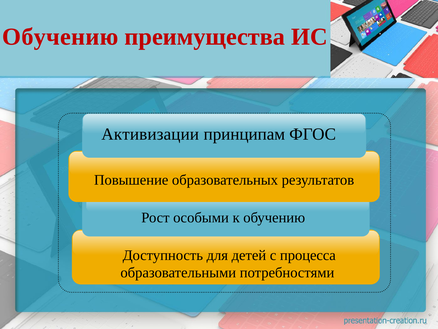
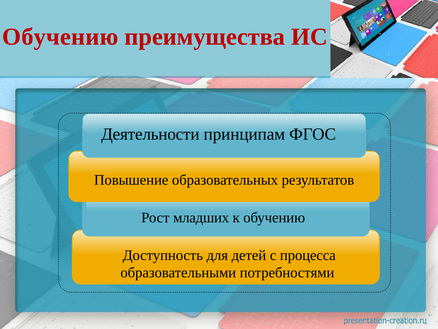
Активизации: Активизации -> Деятельности (150, 134)
особыми: особыми -> младших (201, 217)
